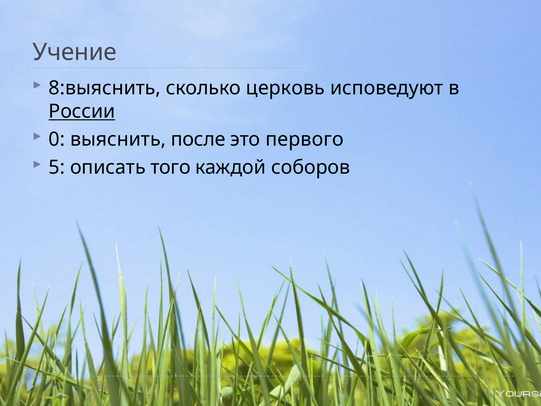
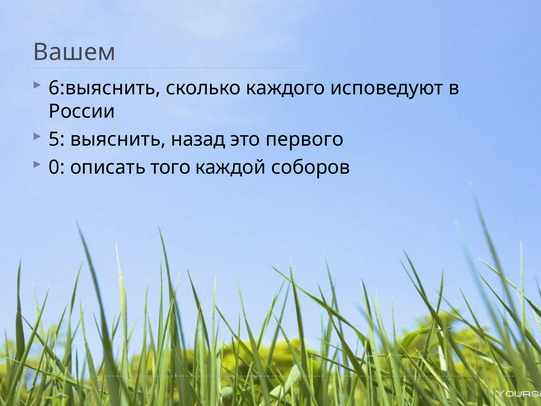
Учение: Учение -> Вашем (74, 52)
8:выяснить: 8:выяснить -> 6:выяснить (105, 88)
церковь: церковь -> каждого (286, 88)
России underline: present -> none (82, 111)
0: 0 -> 5 (57, 139)
после: после -> назад (198, 139)
5: 5 -> 0 (57, 167)
